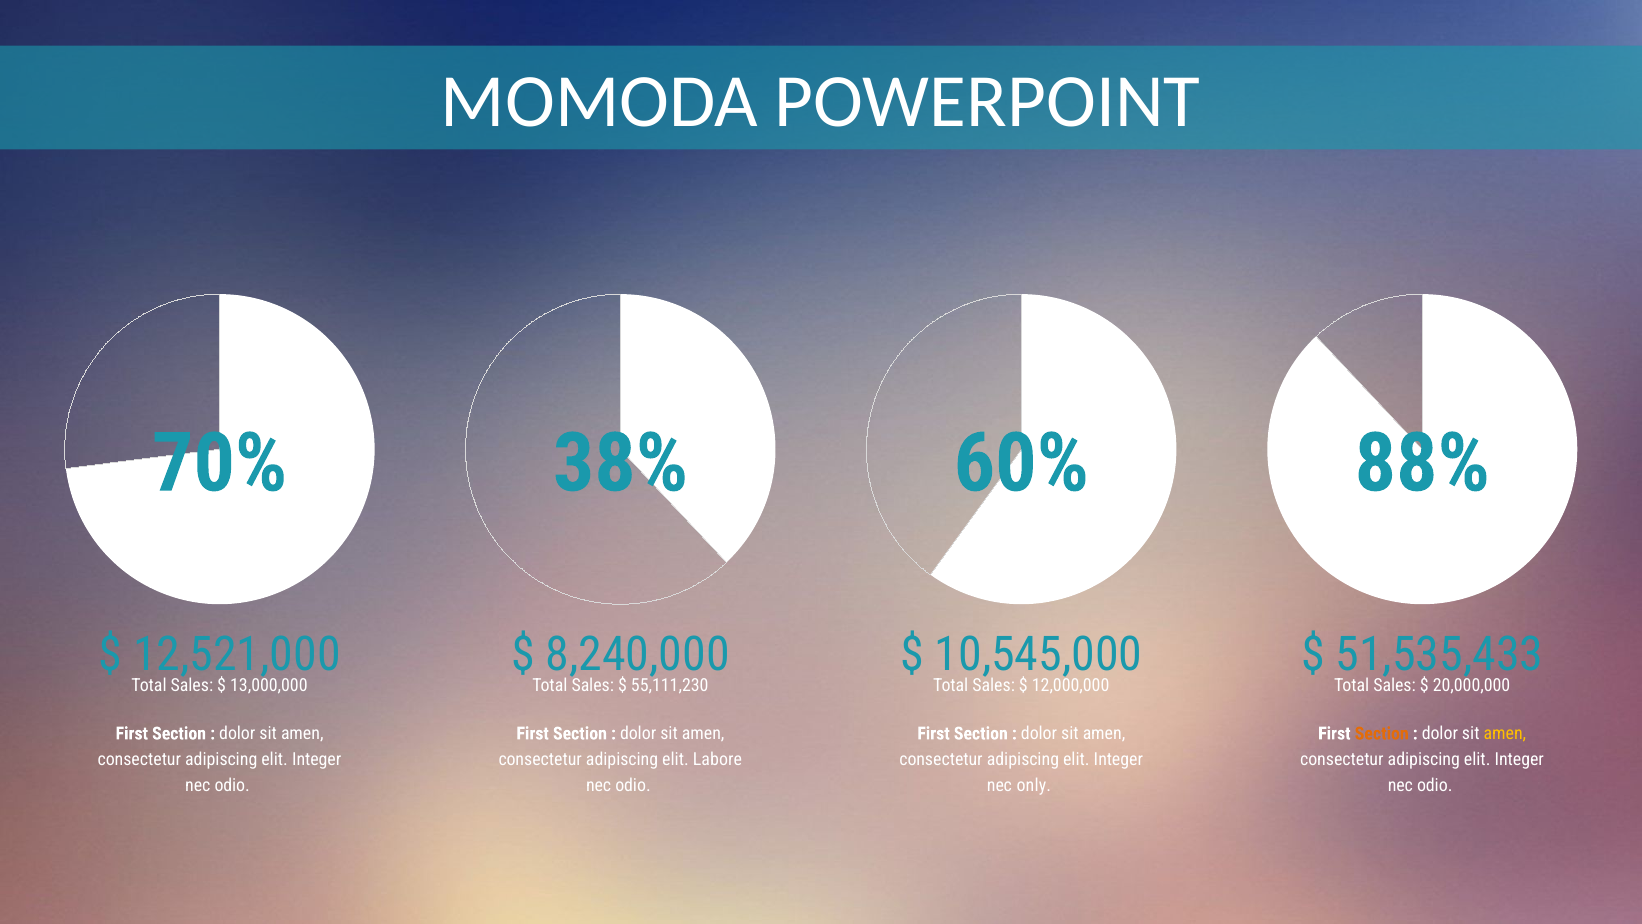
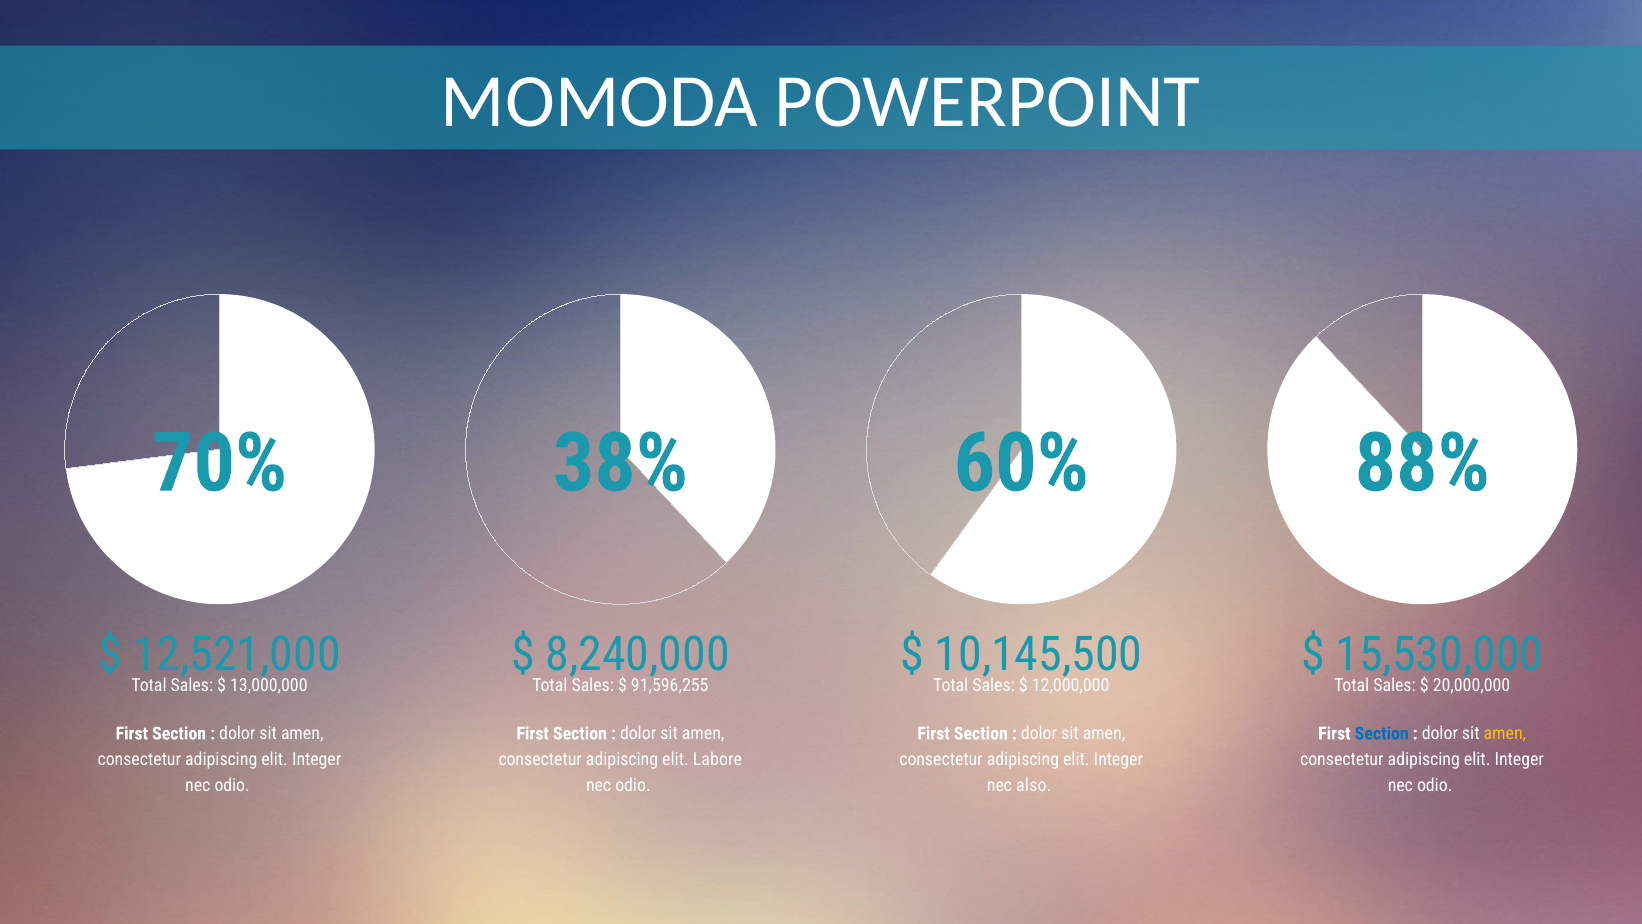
10,545,000: 10,545,000 -> 10,145,500 (1039, 654)
51,535,433: 51,535,433 -> 15,530,000 (1439, 654)
55,111,230: 55,111,230 -> 91,596,255 (670, 686)
Section colour: orange -> blue (1382, 733)
only: only -> also (1034, 785)
